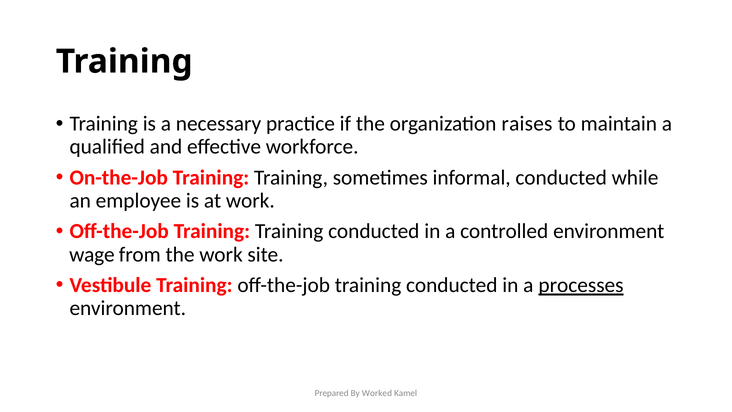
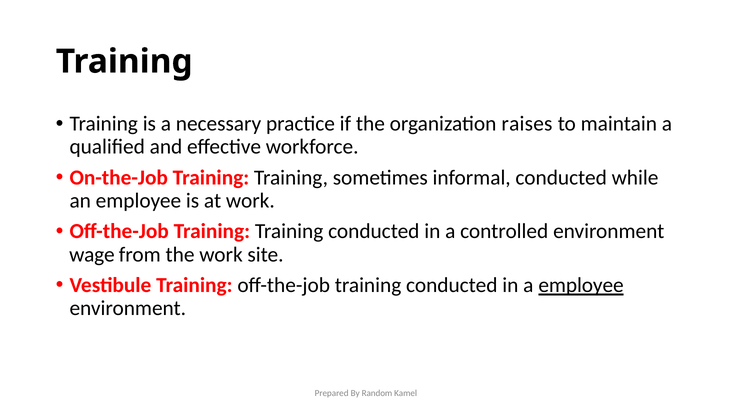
a processes: processes -> employee (581, 285)
Worked: Worked -> Random (377, 393)
